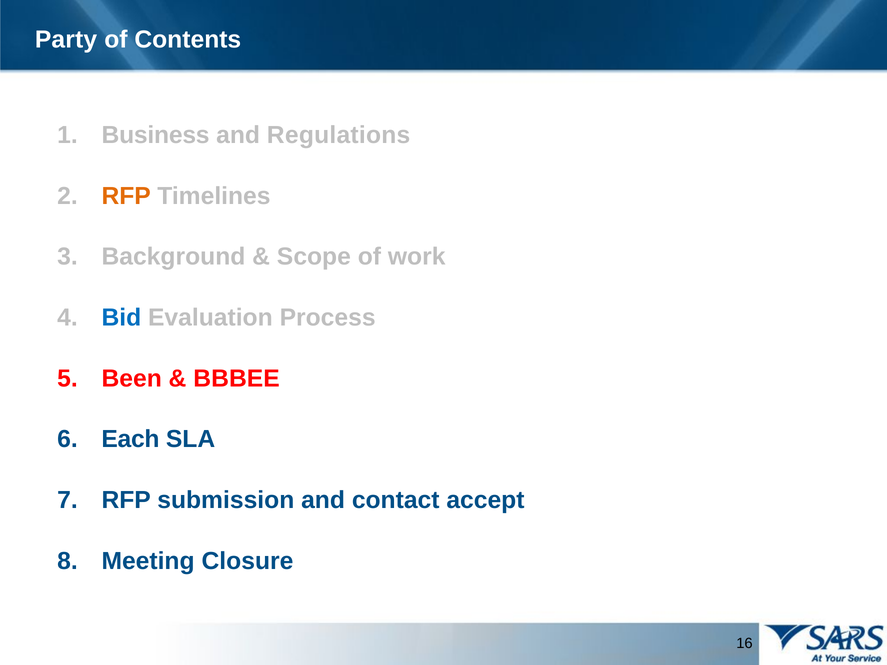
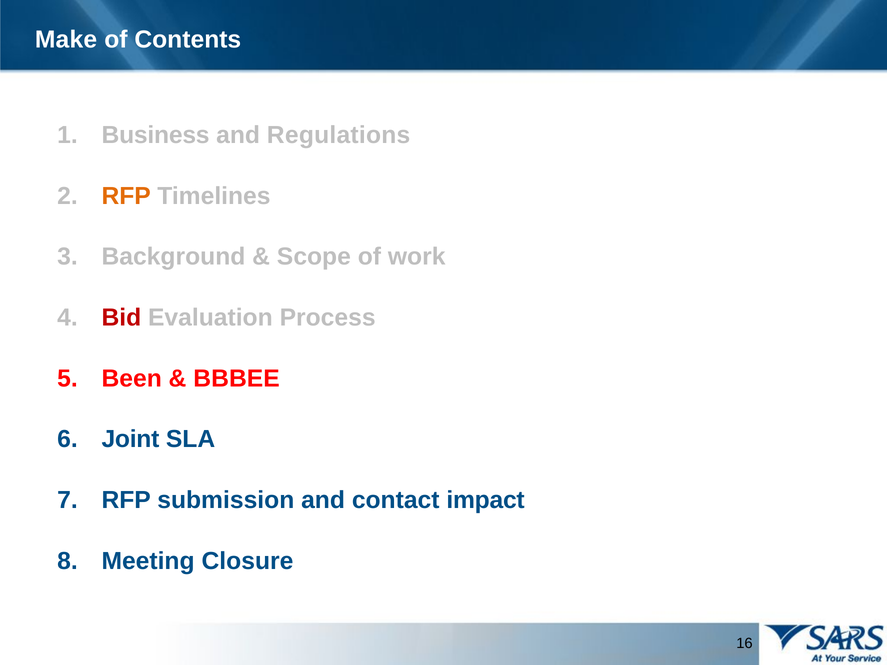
Party: Party -> Make (66, 40)
Bid colour: blue -> red (121, 318)
Each: Each -> Joint (130, 440)
accept: accept -> impact (486, 500)
